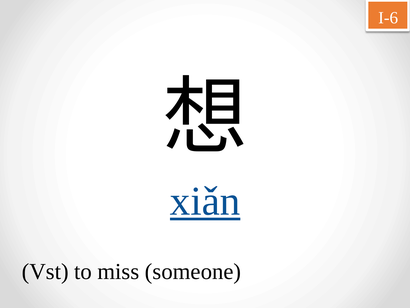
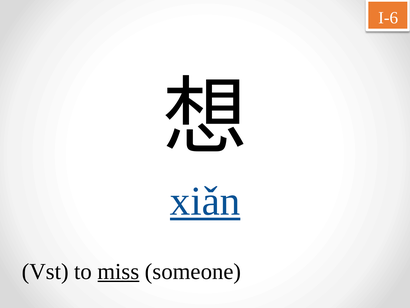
miss underline: none -> present (118, 271)
